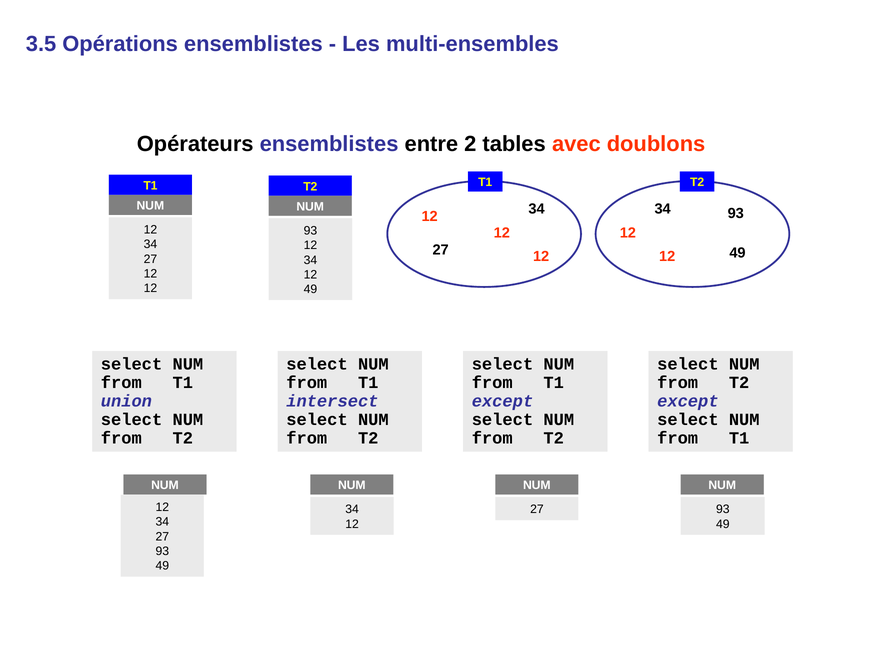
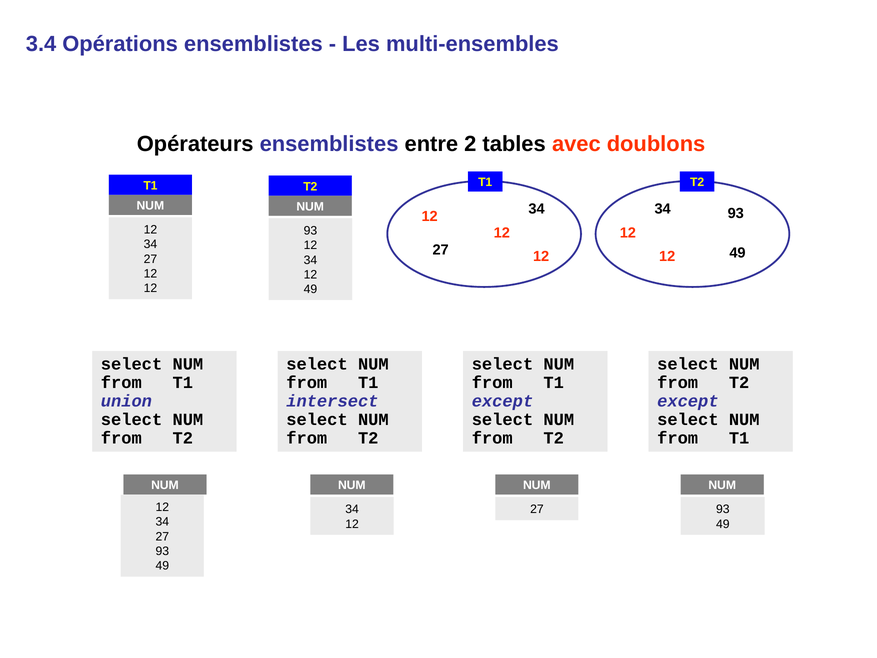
3.5: 3.5 -> 3.4 (41, 44)
